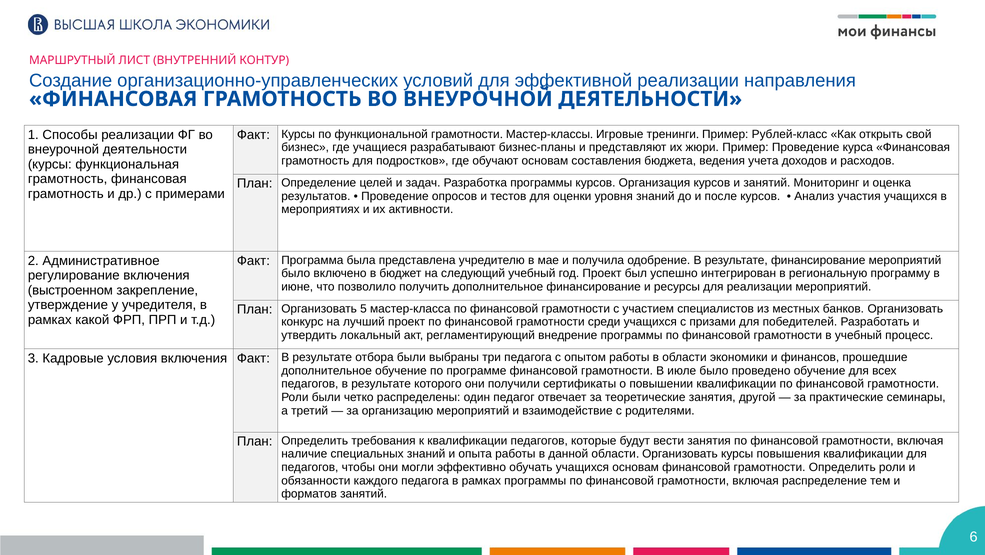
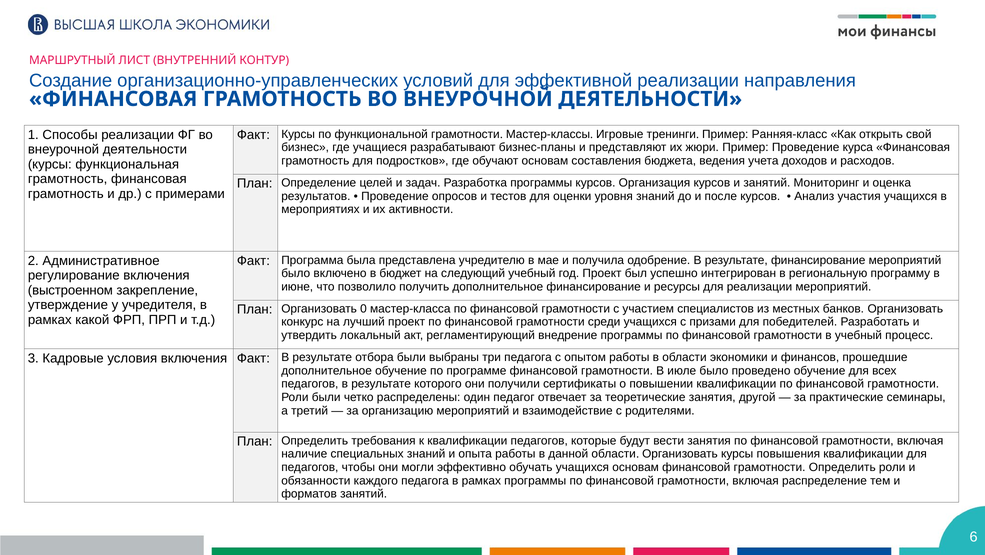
Рублей-класс: Рублей-класс -> Ранняя-класс (789, 134)
5: 5 -> 0 (363, 309)
